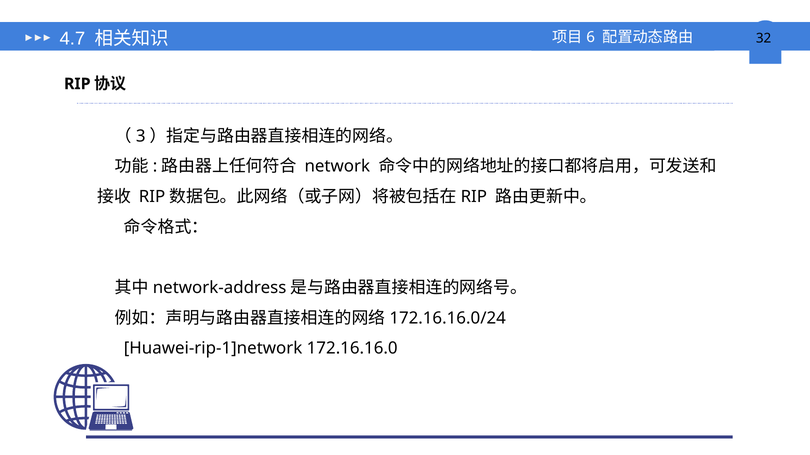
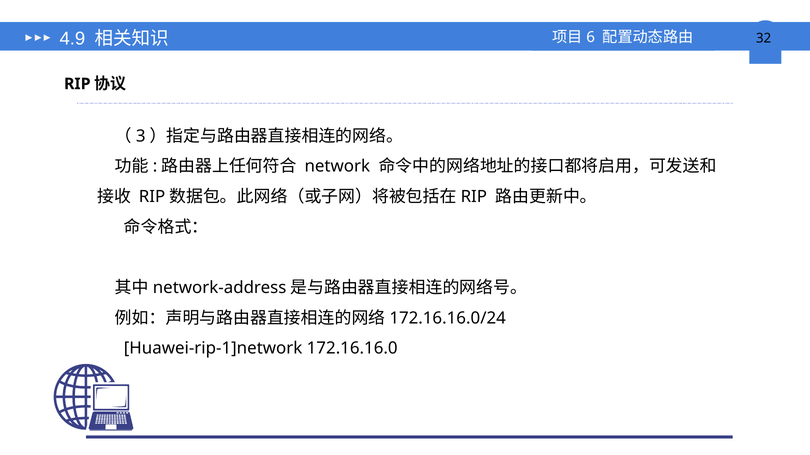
4.7: 4.7 -> 4.9 (72, 39)
